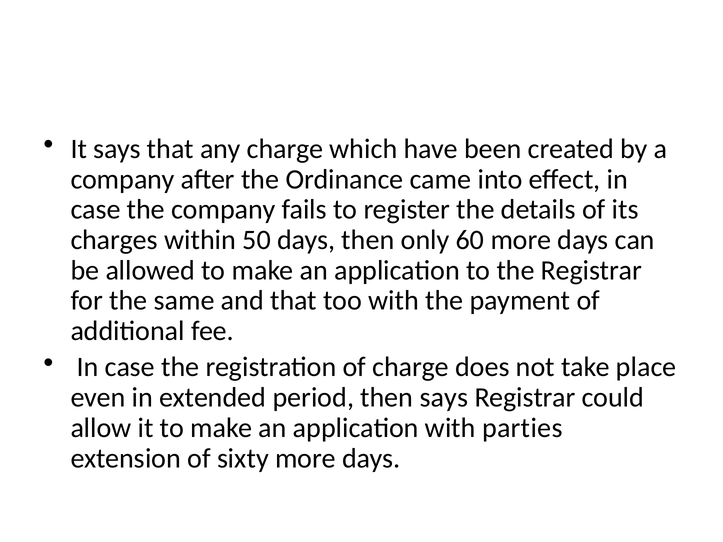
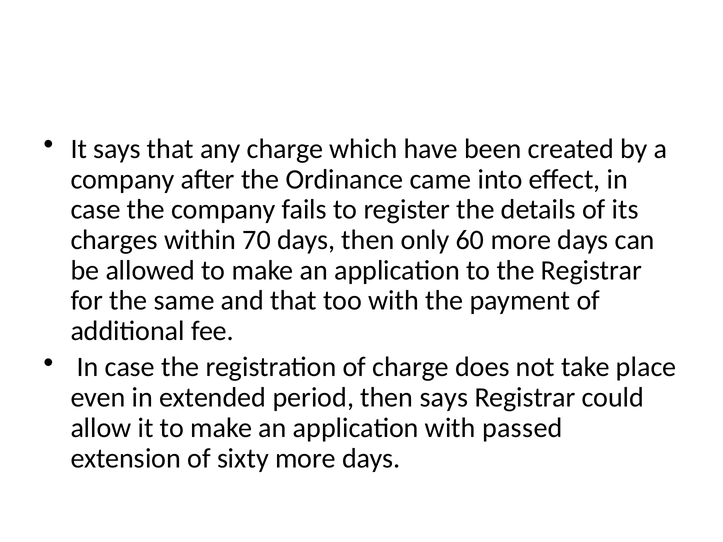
50: 50 -> 70 (257, 240)
parties: parties -> passed (522, 428)
